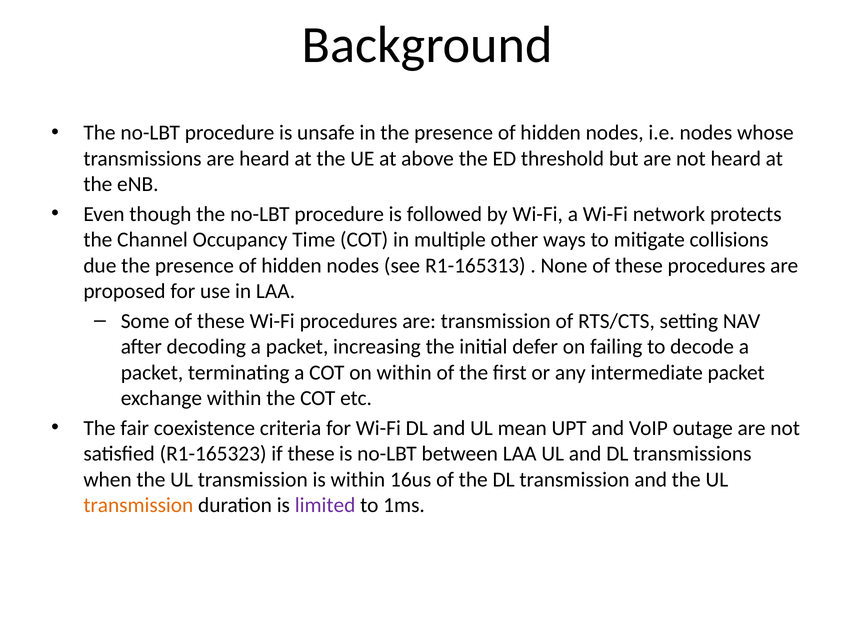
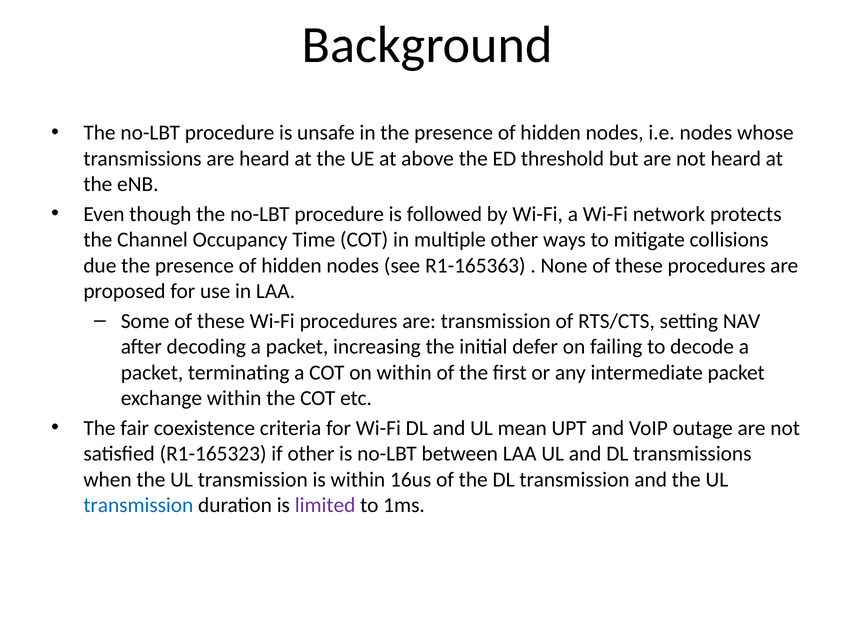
R1-165313: R1-165313 -> R1-165363 (475, 265)
if these: these -> other (311, 453)
transmission colour: orange -> blue (138, 505)
